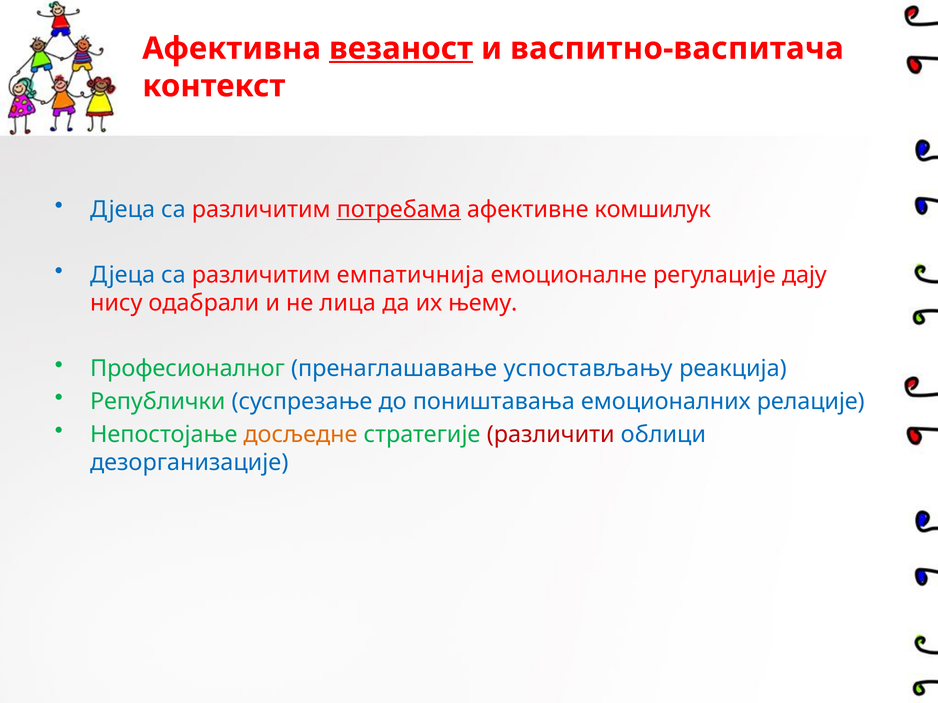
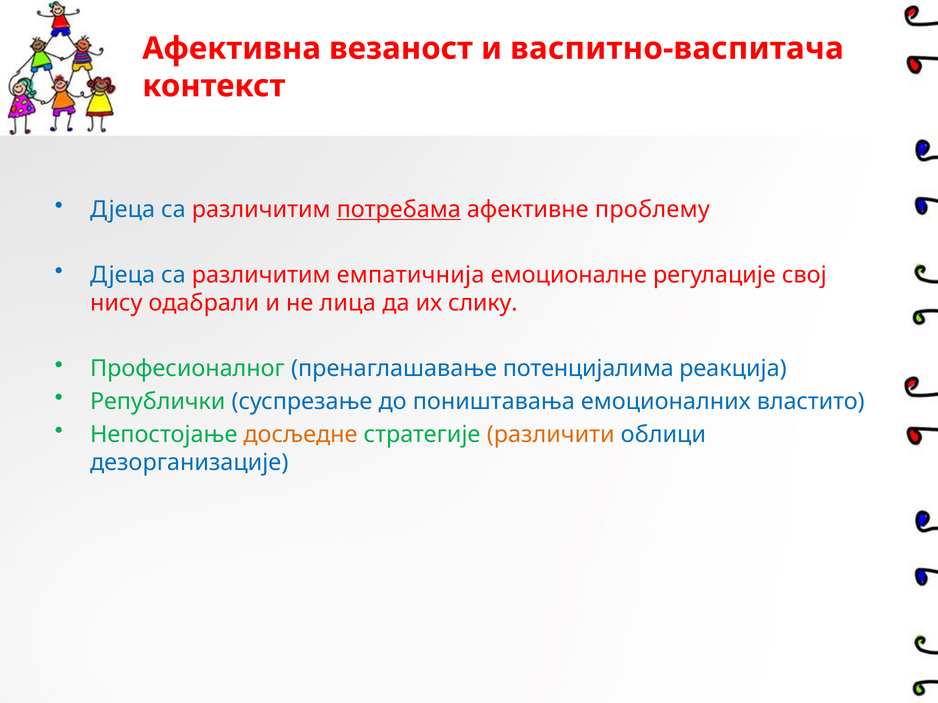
везаност underline: present -> none (401, 49)
комшилук: комшилук -> проблему (652, 210)
дају: дају -> свој (804, 275)
њему: њему -> слику (483, 303)
успостављању: успостављању -> потенцијалима (588, 369)
релације: релације -> властито (811, 402)
различити colour: red -> orange (551, 435)
